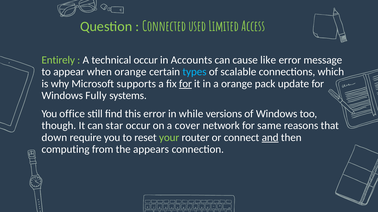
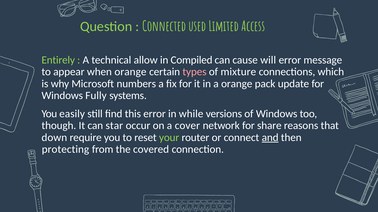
technical occur: occur -> allow (146, 60)
Accounts: Accounts -> Compiled (192, 60)
like: like -> will (268, 60)
types colour: light blue -> pink (194, 72)
scalable: scalable -> mixture (238, 72)
supports: supports -> numbers (136, 84)
for underline: present -> none (185, 84)
office: office -> easily (72, 114)
same: same -> share (269, 126)
computing: computing -> protecting (65, 150)
appears: appears -> covered (151, 150)
